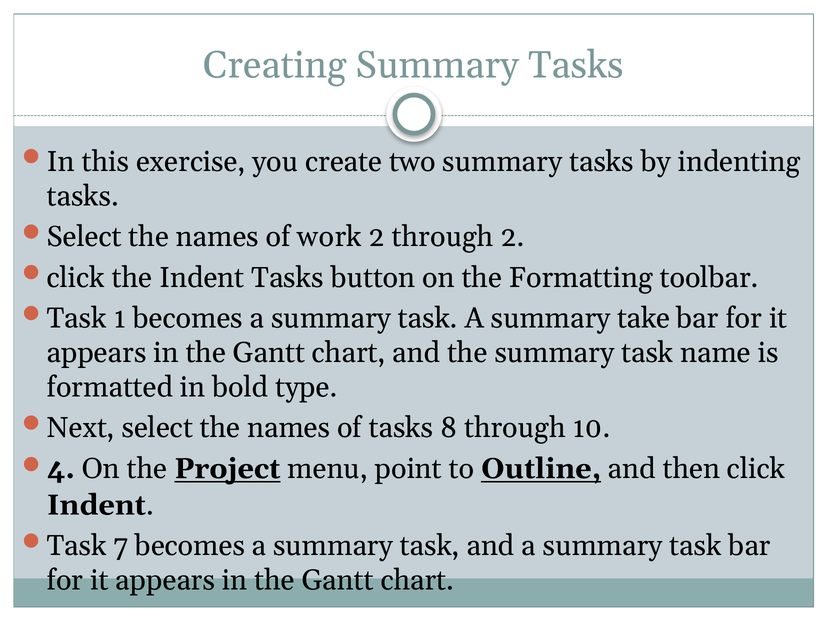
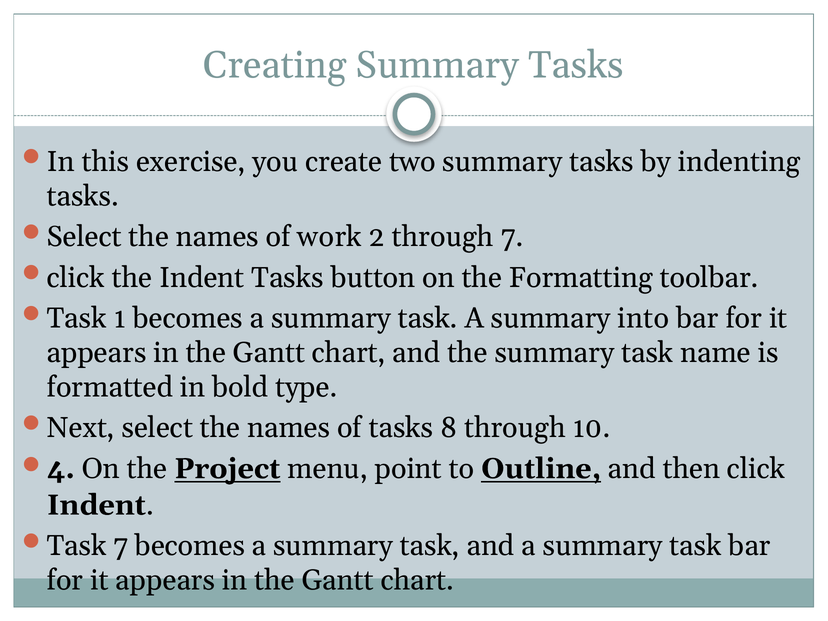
through 2: 2 -> 7 (512, 237)
take: take -> into (643, 318)
